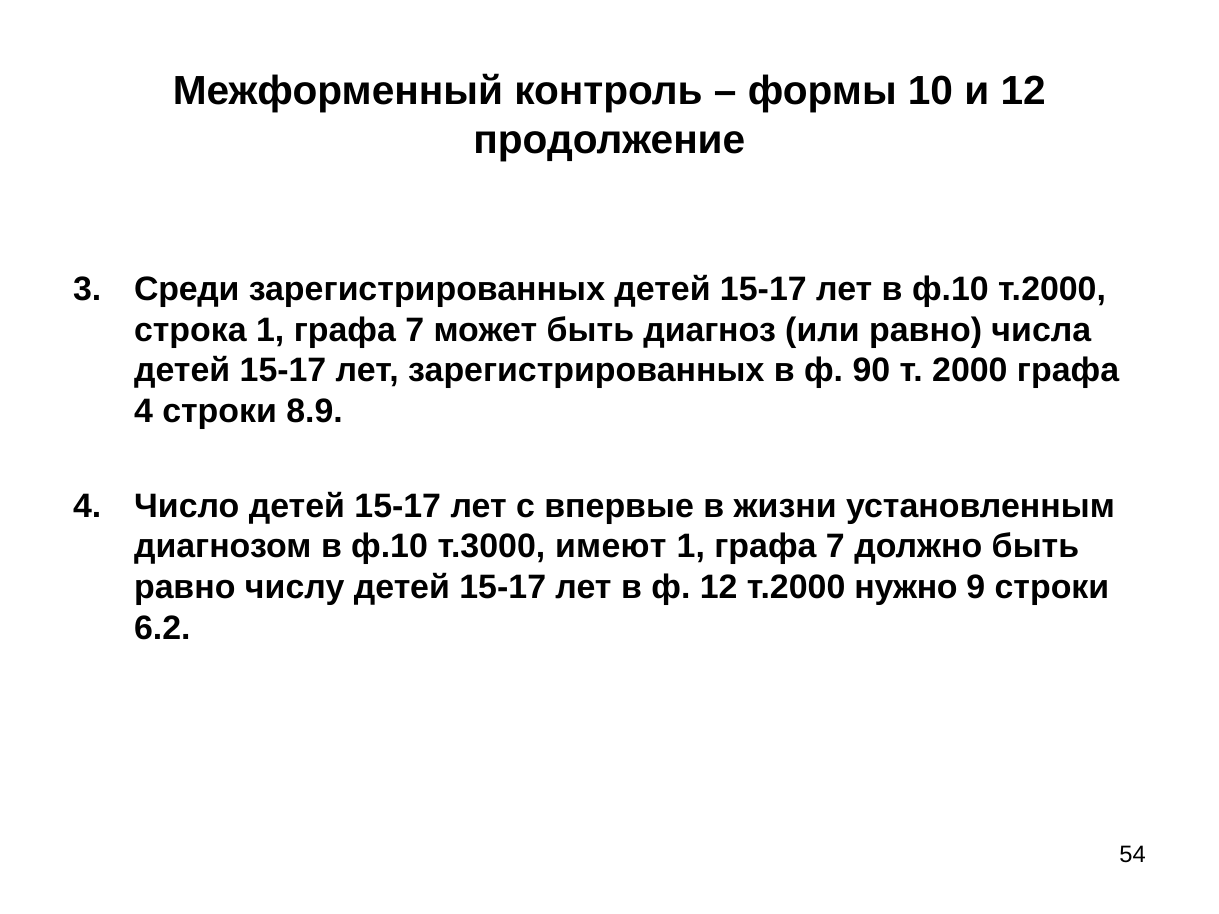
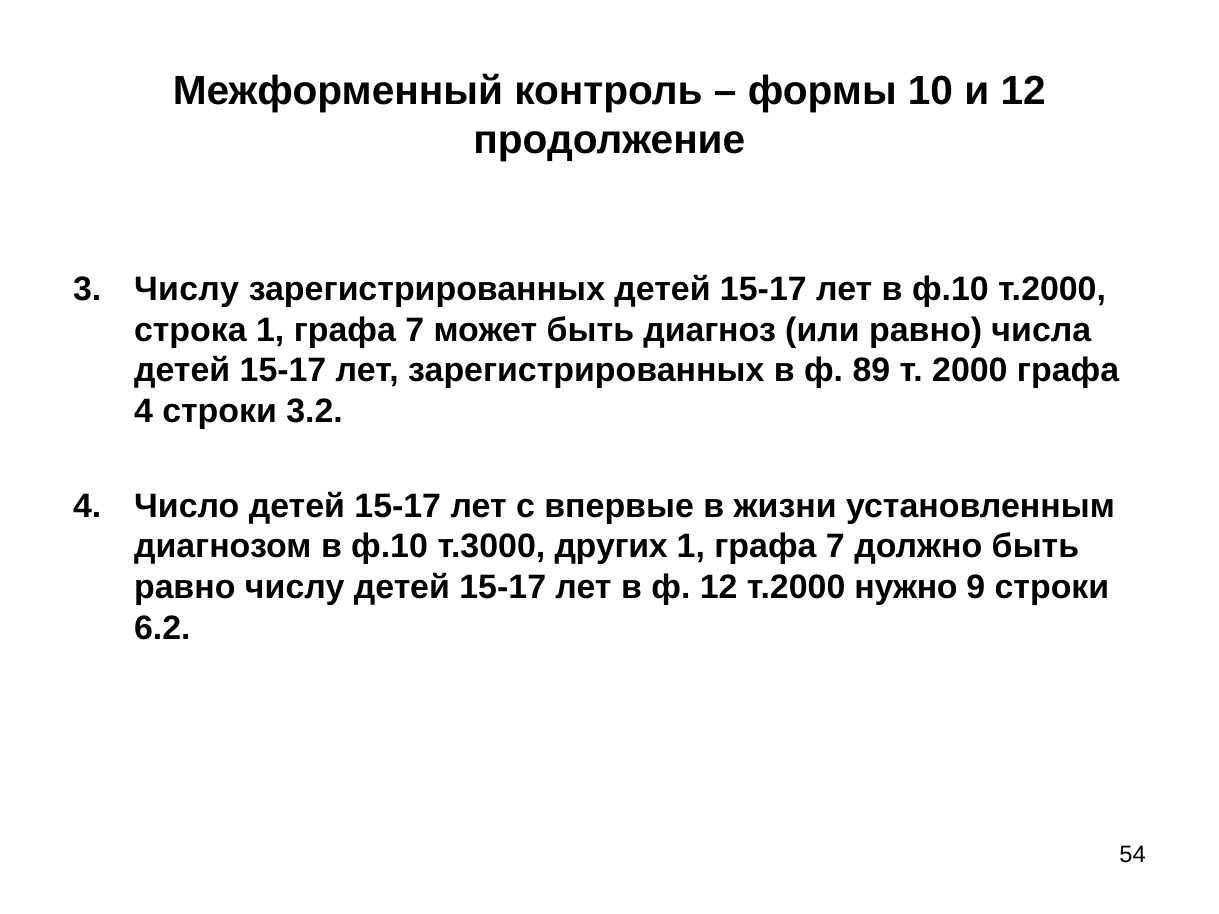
Среди: Среди -> Числу (187, 290)
90: 90 -> 89 (871, 371)
8.9: 8.9 -> 3.2 (315, 411)
имеют: имеют -> других (611, 547)
